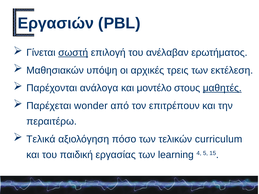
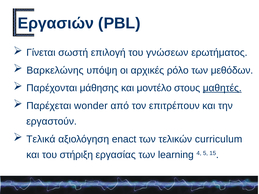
σωστή underline: present -> none (73, 53)
ανέλαβαν: ανέλαβαν -> γνώσεων (167, 53)
Μαθησιακών: Μαθησιακών -> Βαρκελώνης (55, 70)
τρεις: τρεις -> ρόλο (178, 70)
εκτέλεση: εκτέλεση -> μεθόδων (232, 70)
ανάλογα: ανάλογα -> μάθησης (99, 88)
περαιτέρω: περαιτέρω -> εργαστούν (52, 122)
πόσο: πόσο -> enact (124, 139)
παιδική: παιδική -> στήριξη (76, 155)
